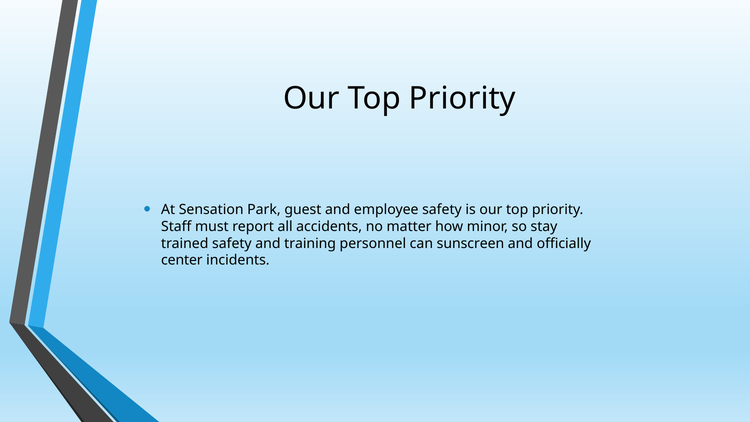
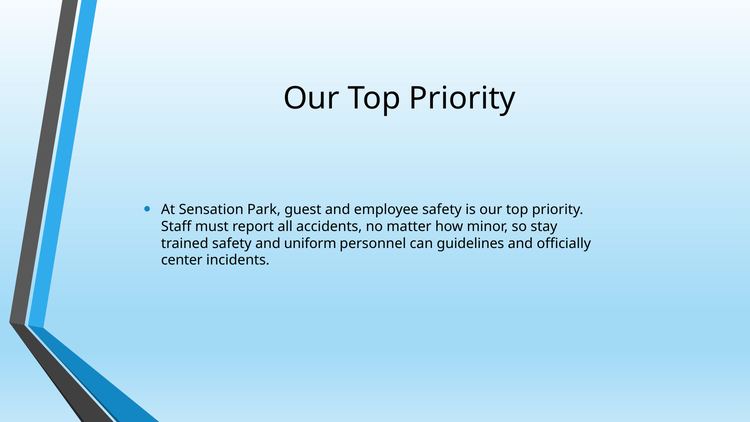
training: training -> uniform (310, 243)
sunscreen: sunscreen -> guidelines (470, 243)
